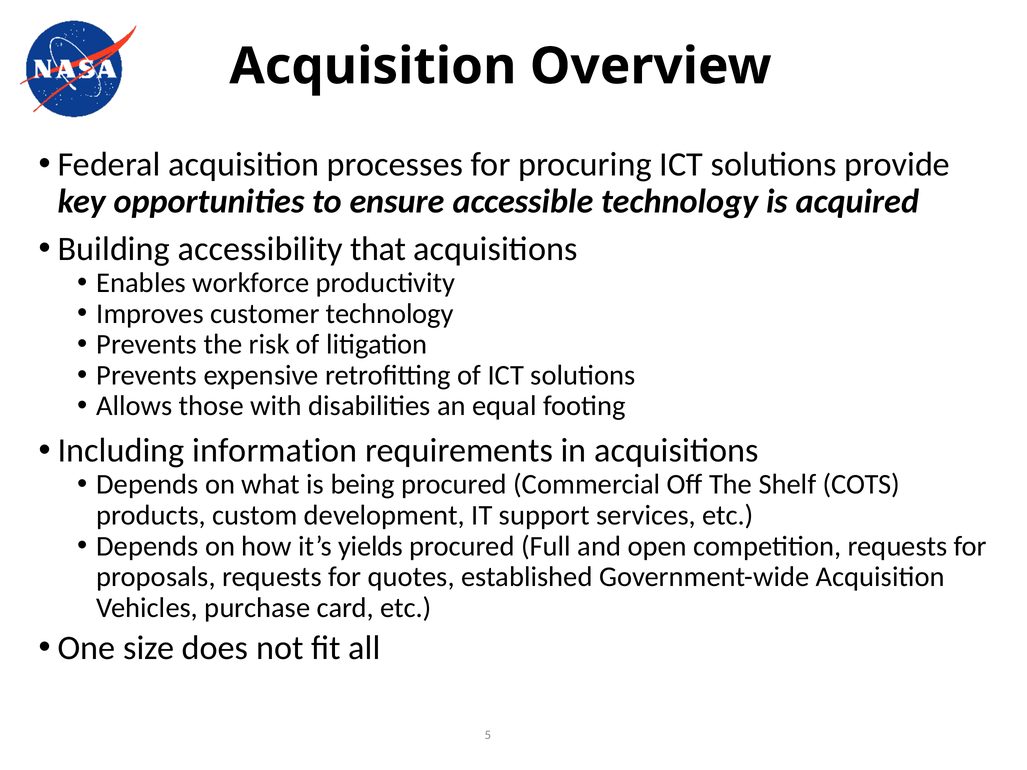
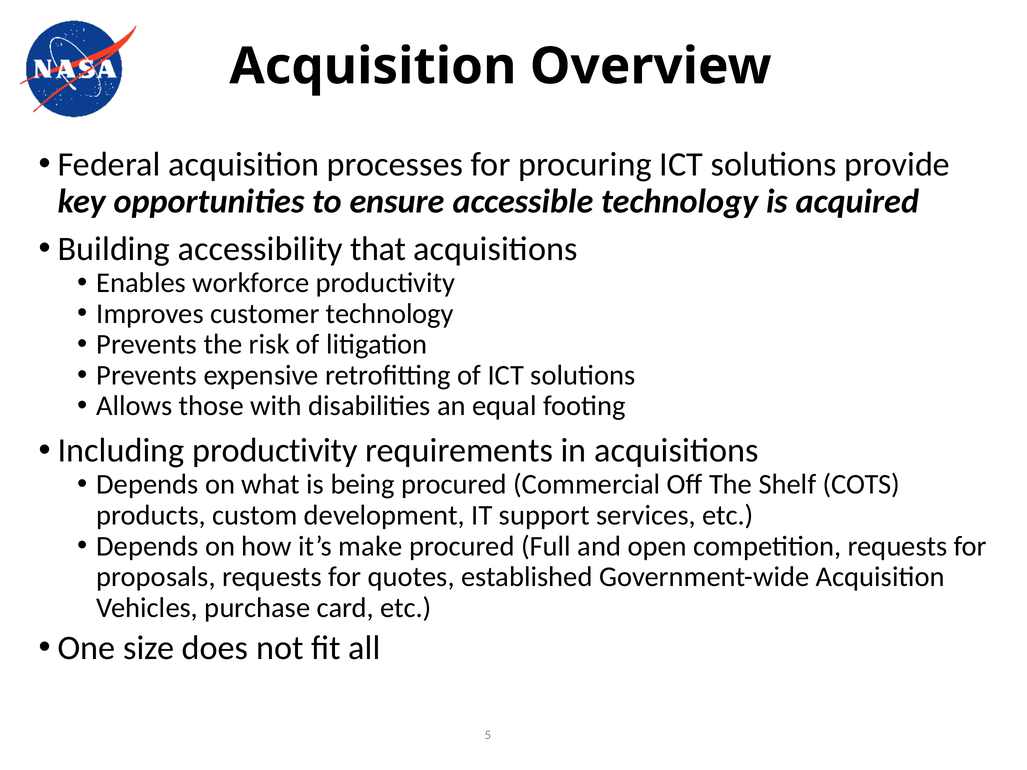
Including information: information -> productivity (275, 451)
yields: yields -> make (370, 546)
